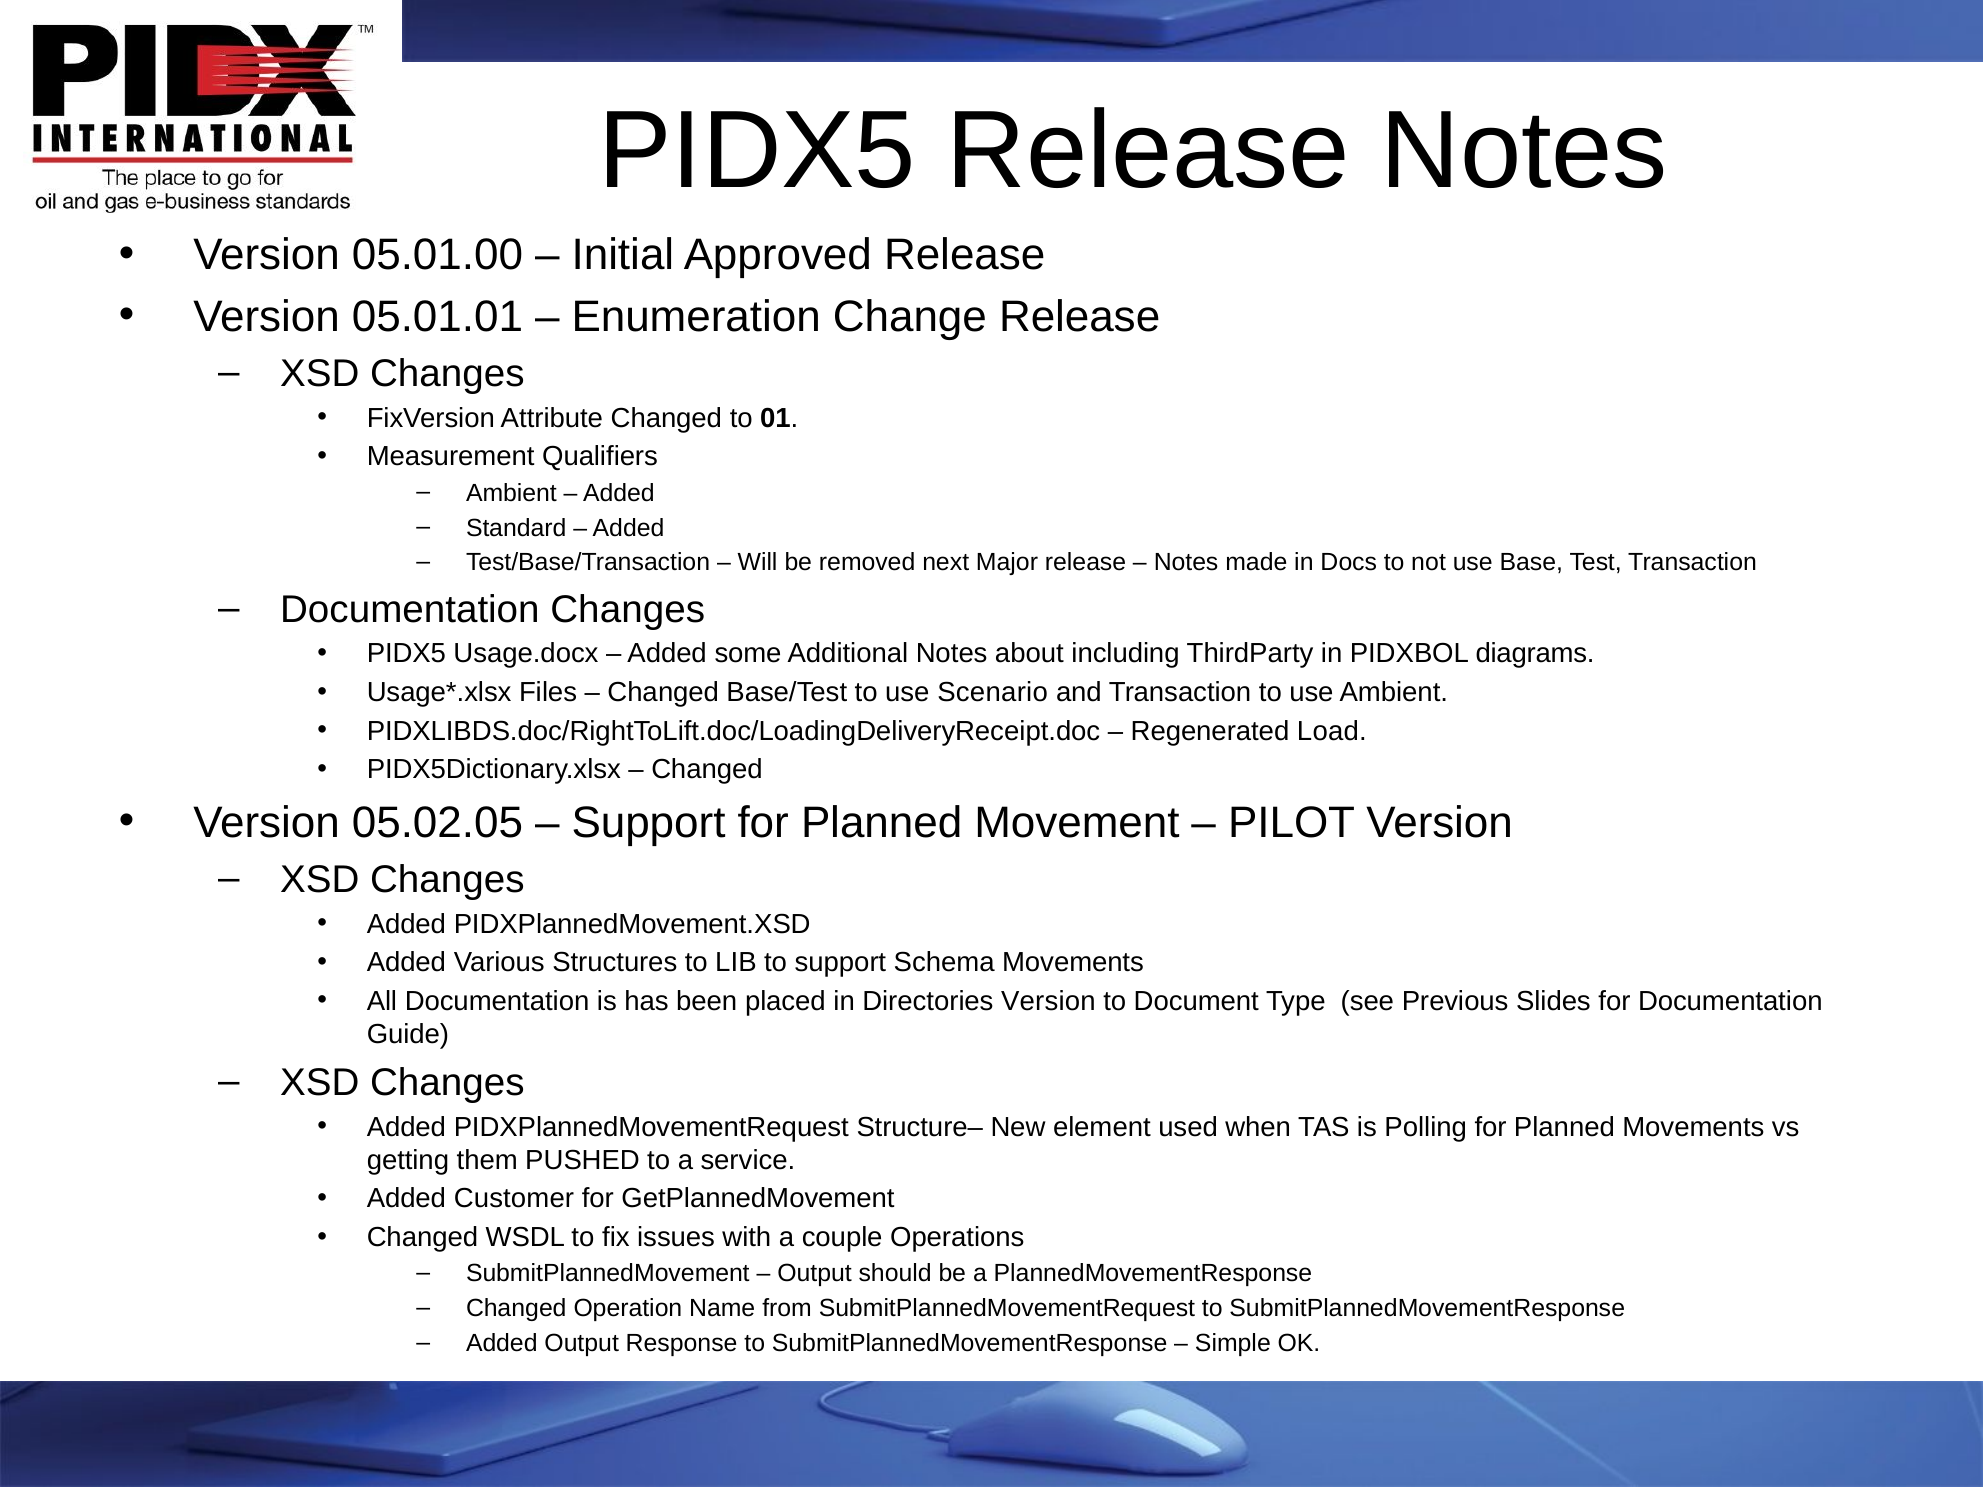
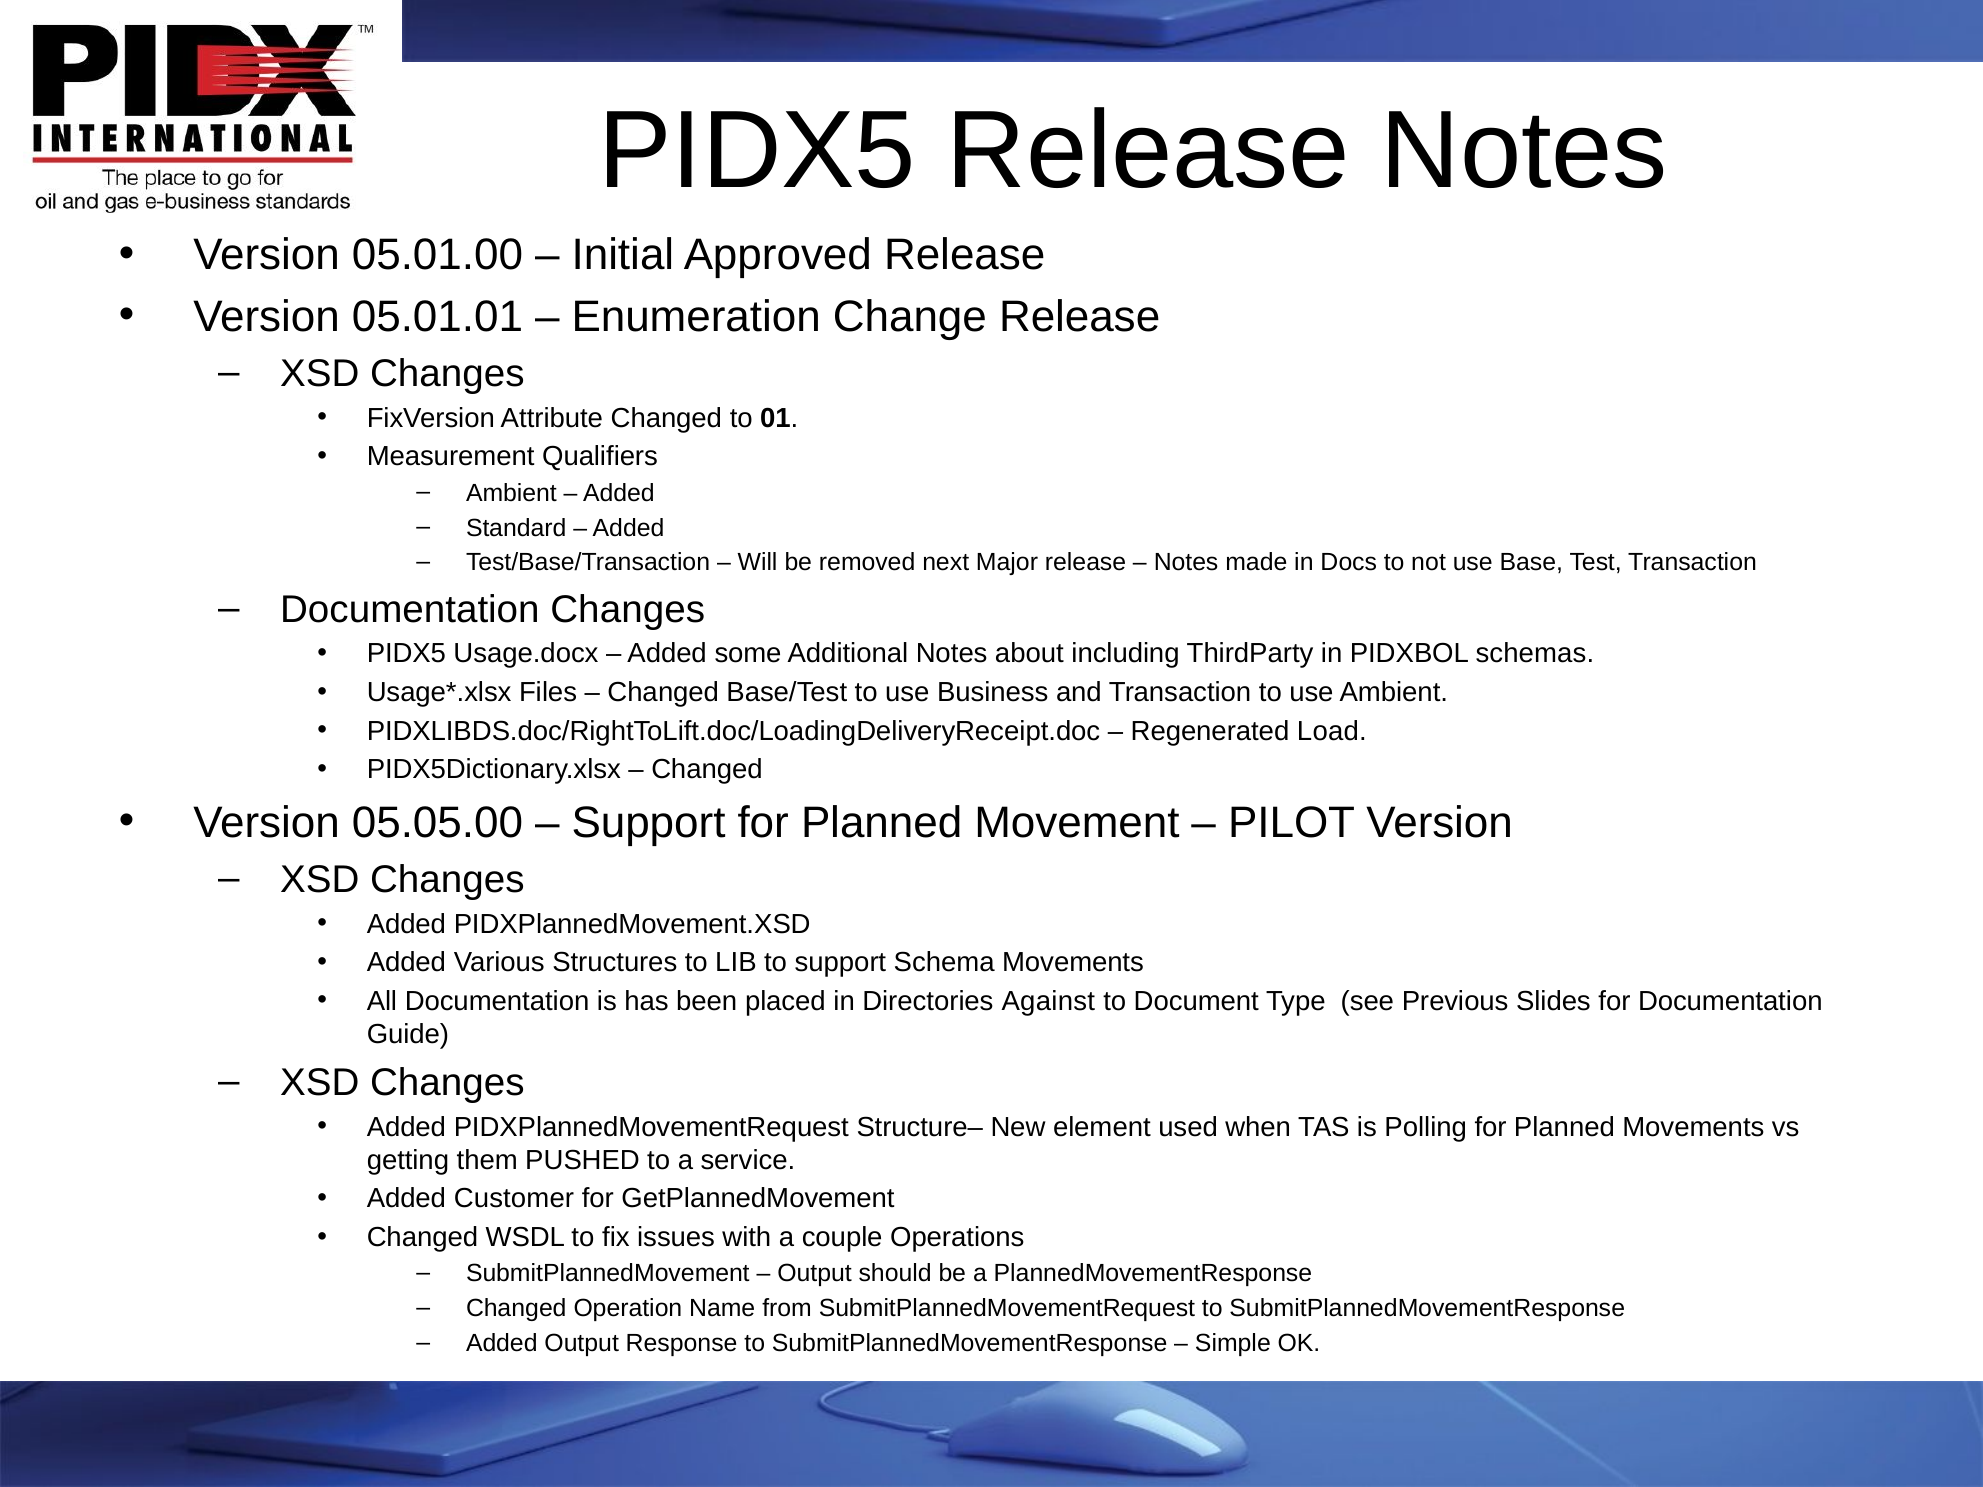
diagrams: diagrams -> schemas (1535, 654)
Scenario: Scenario -> Business (993, 693)
05.02.05: 05.02.05 -> 05.05.00 (437, 823)
Directories Version: Version -> Against (1048, 1002)
